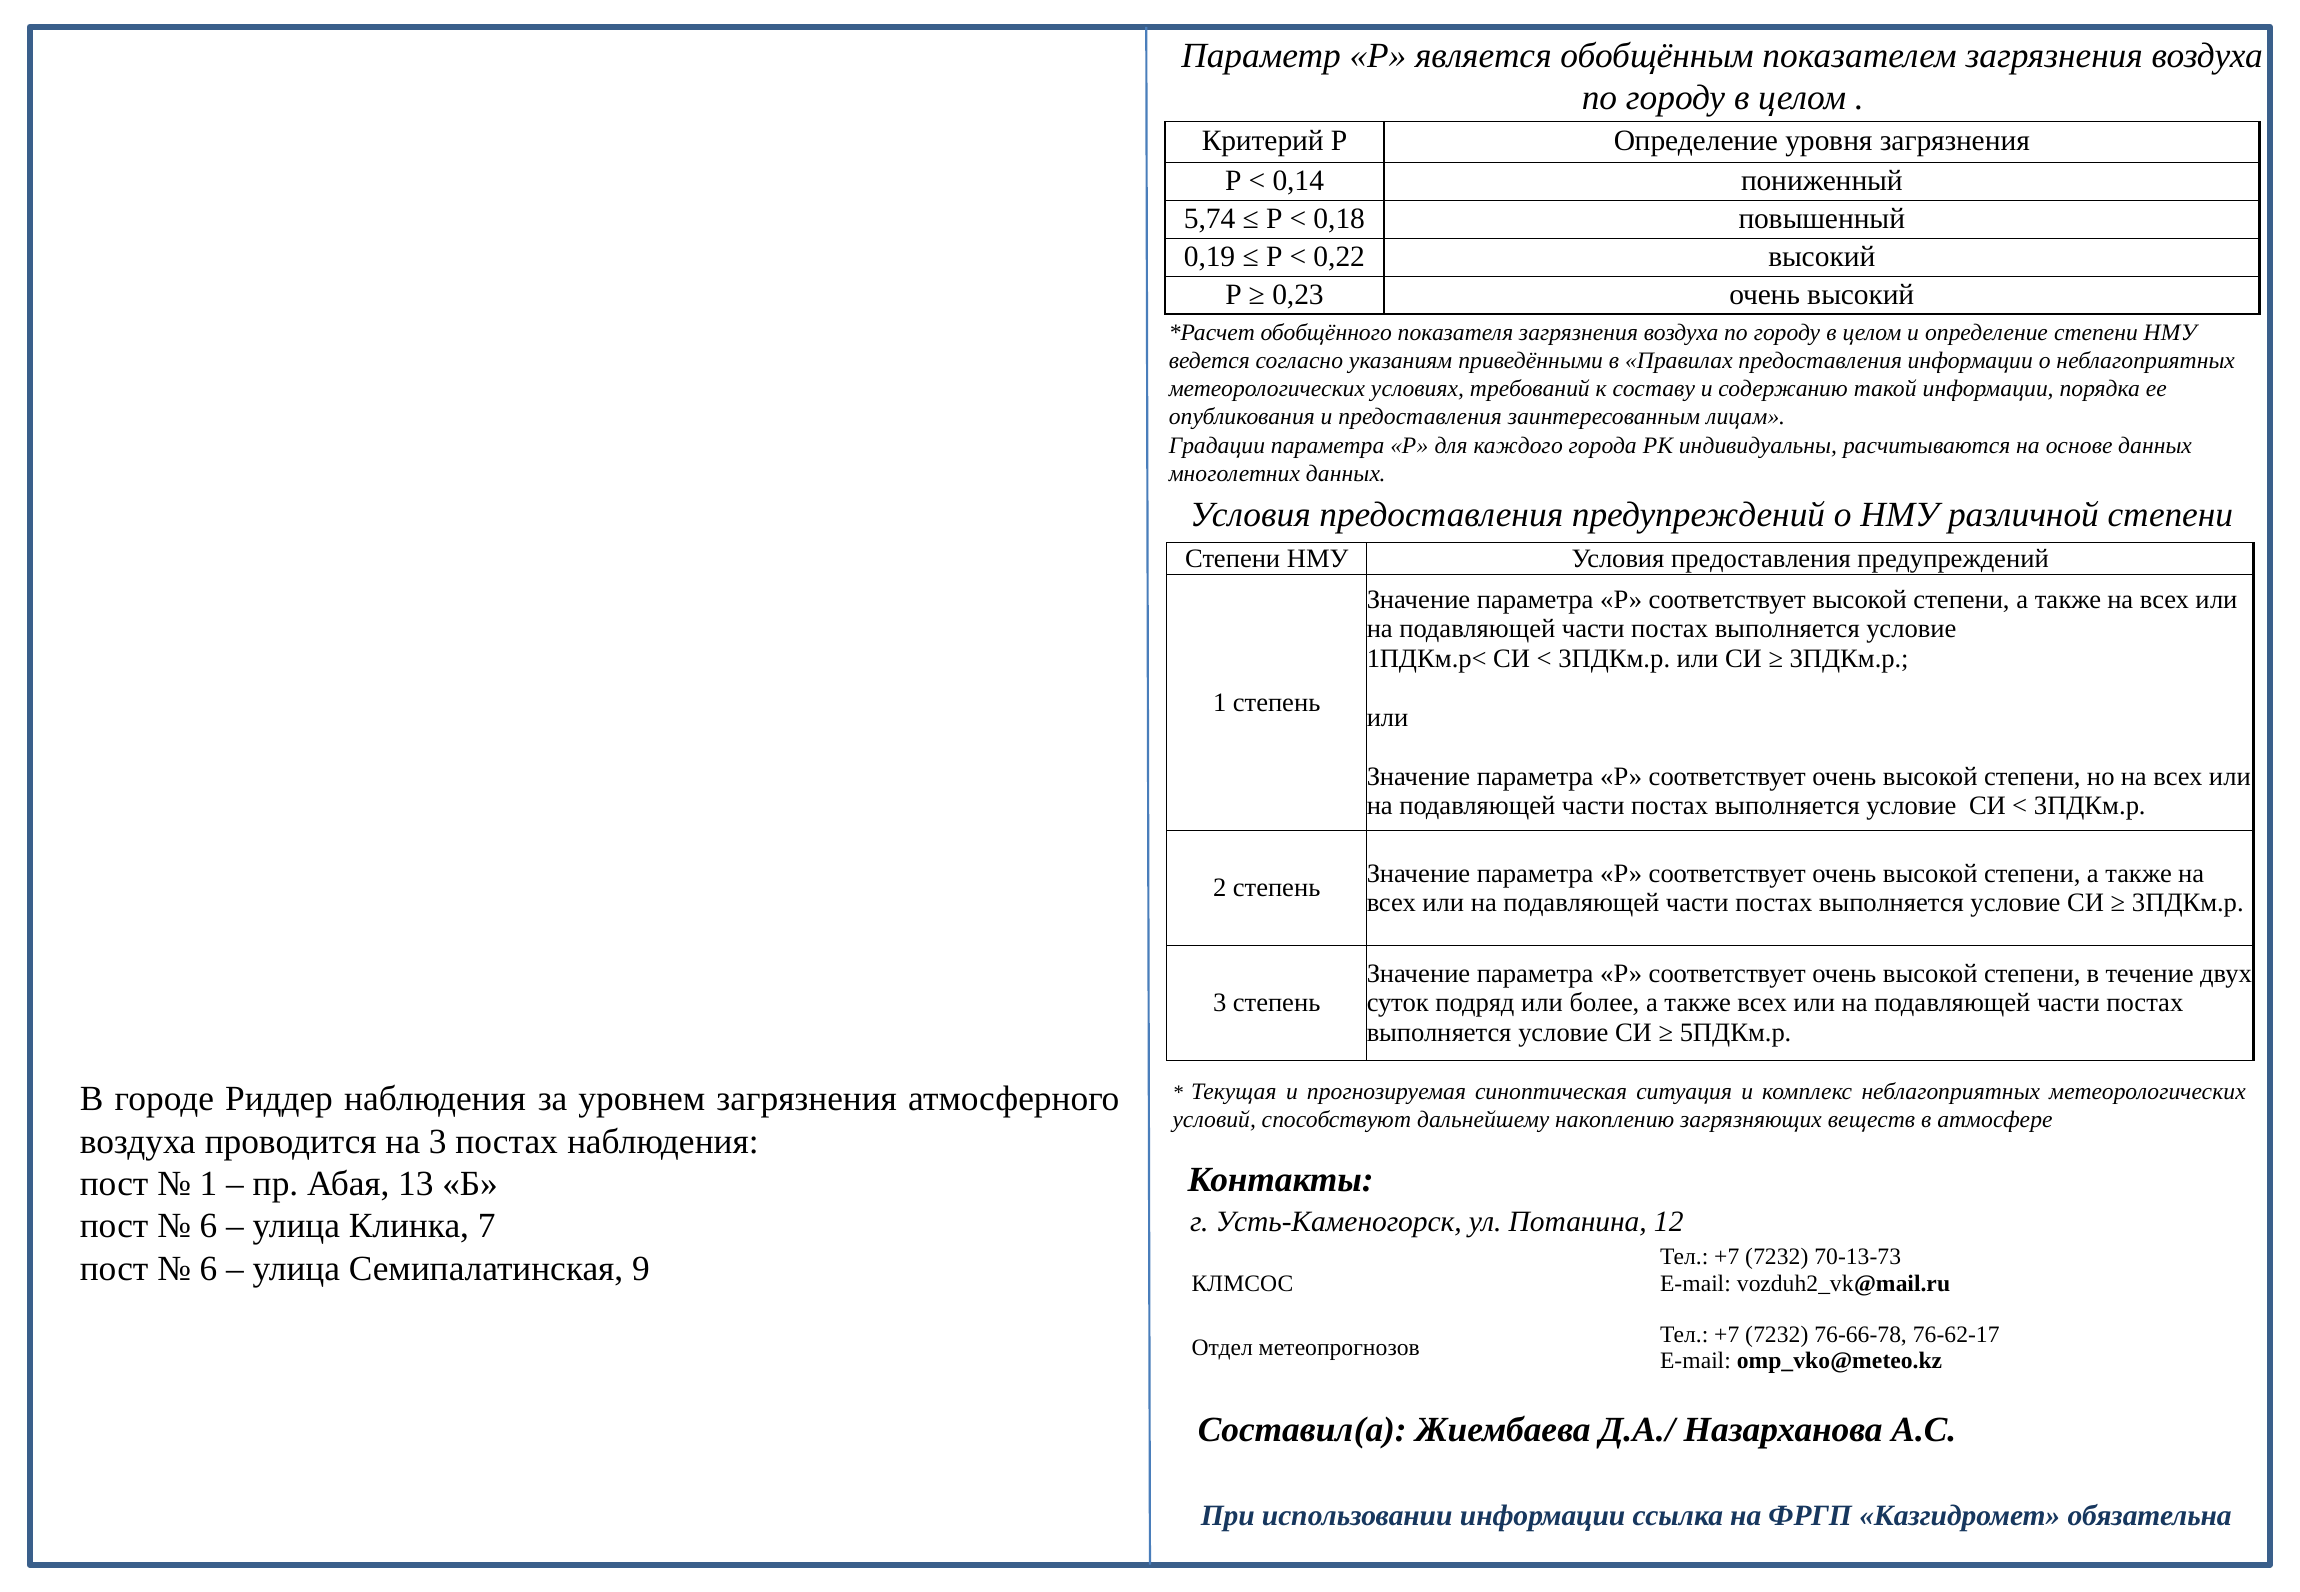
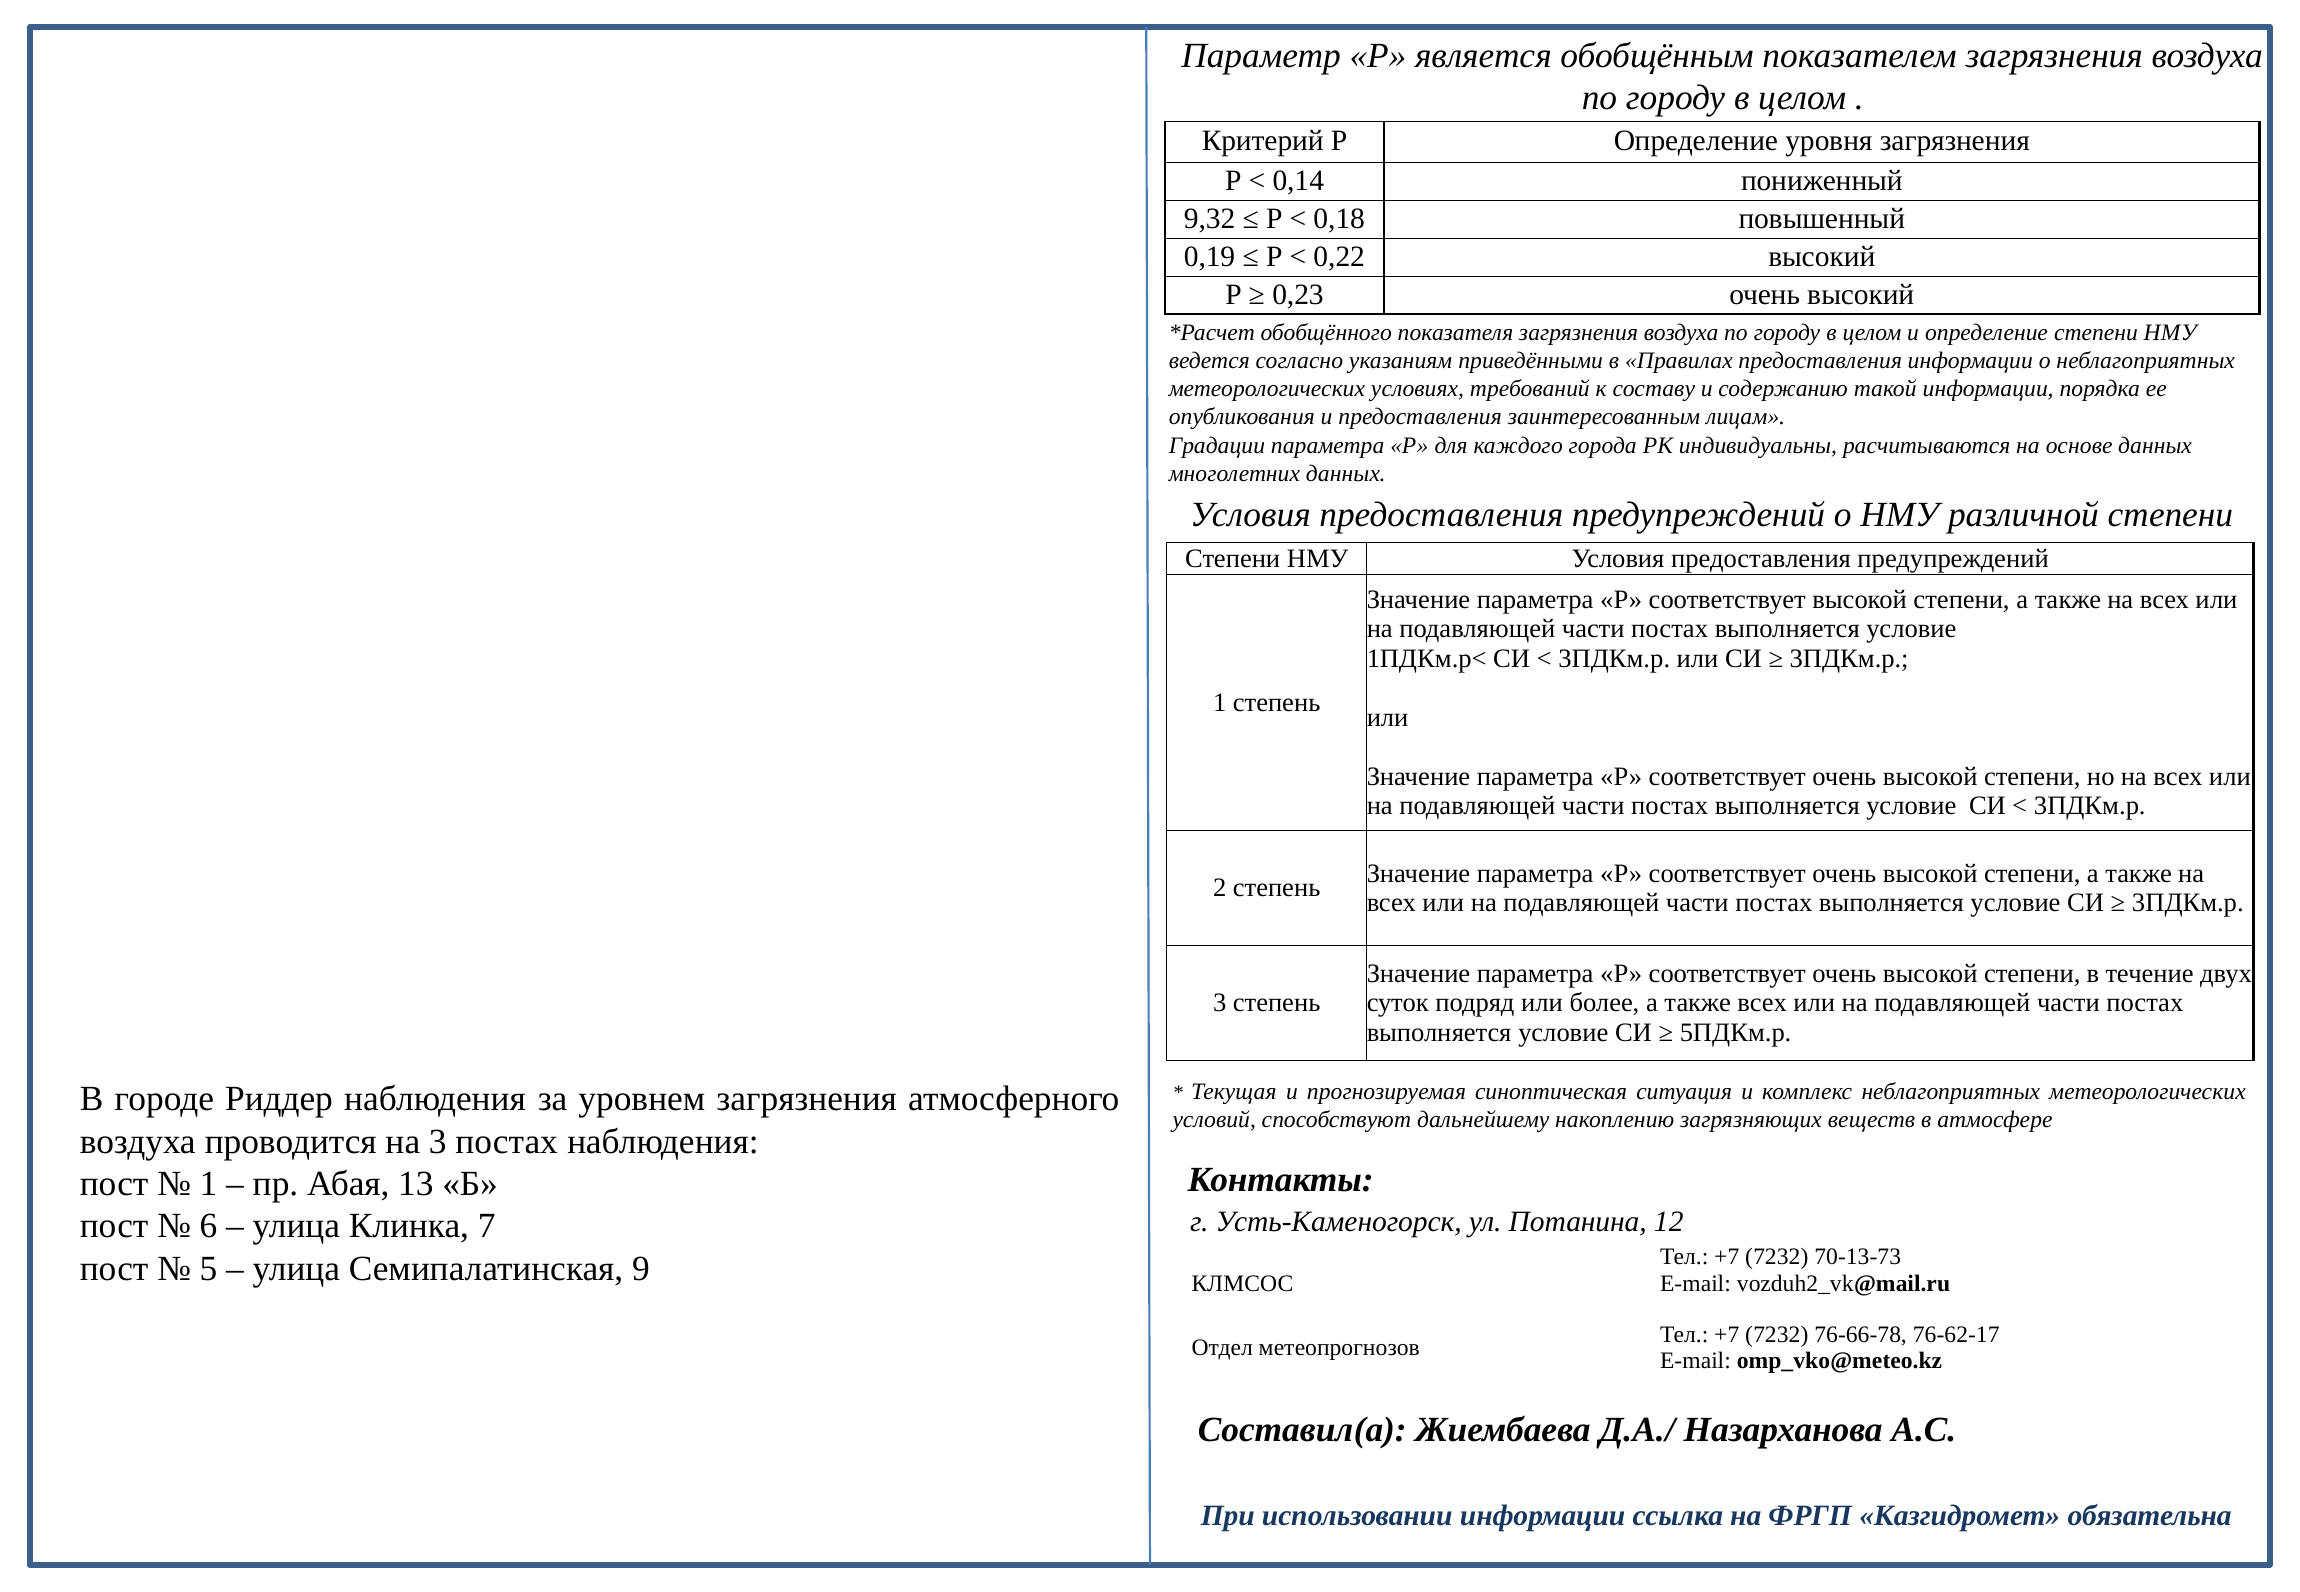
5,74: 5,74 -> 9,32 (1210, 219)
6: 6 -> 5 (209, 1269)
